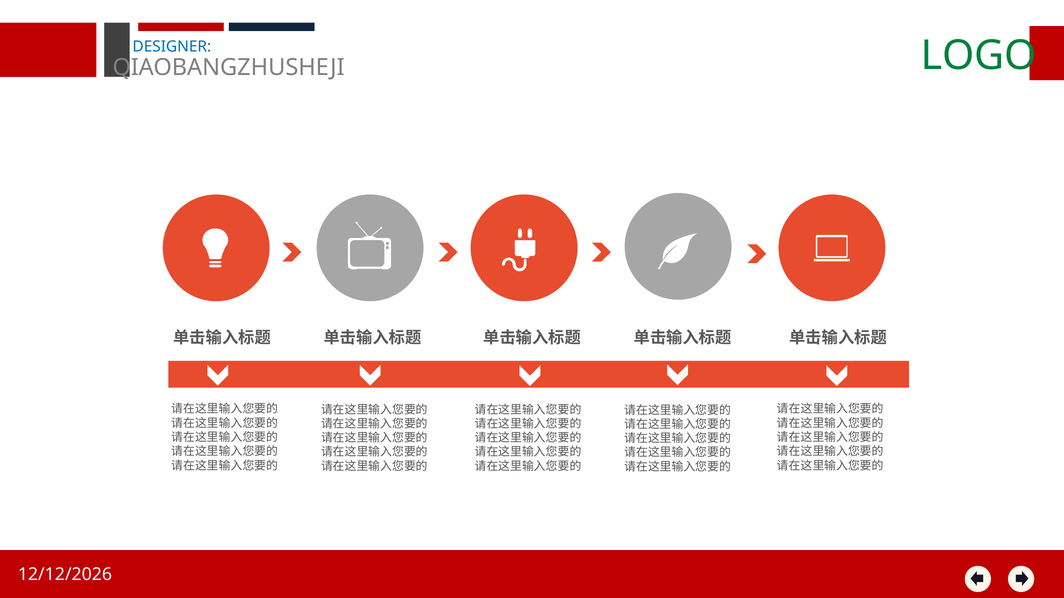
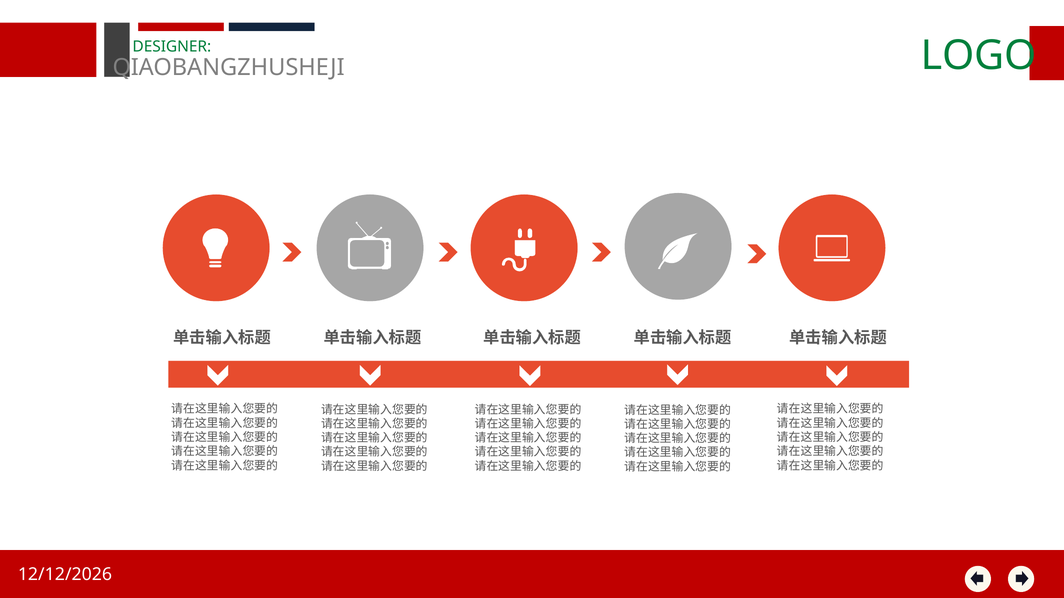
DESIGNER colour: blue -> green (172, 47)
